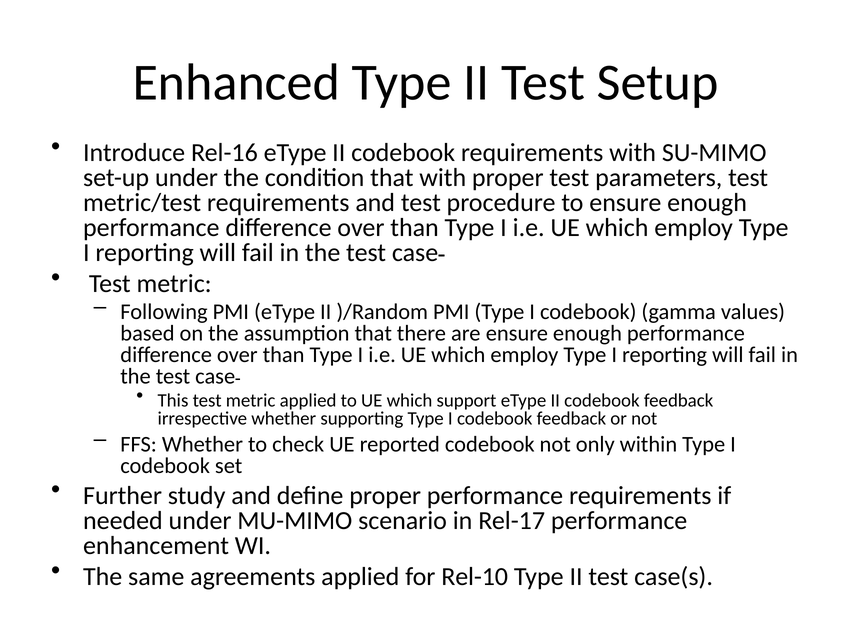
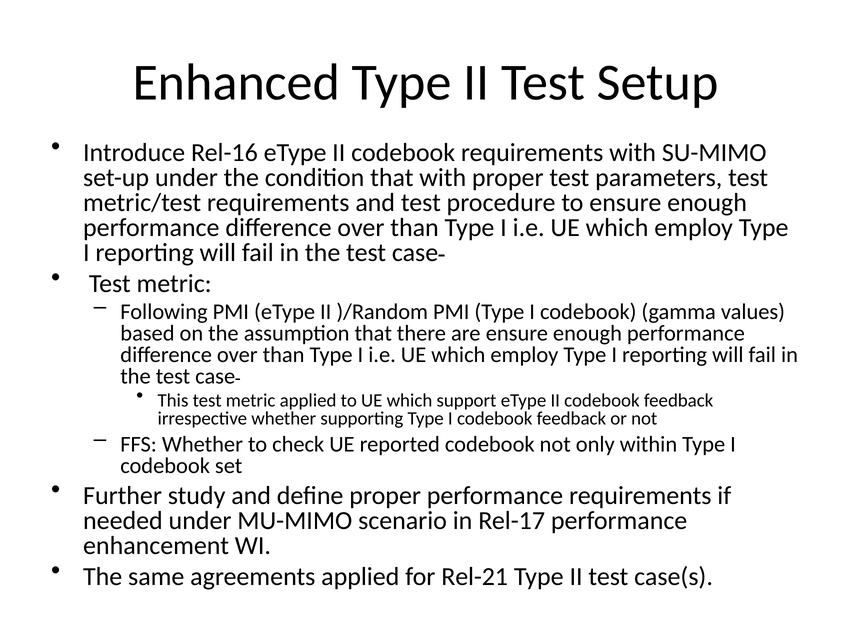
Rel-10: Rel-10 -> Rel-21 (475, 577)
